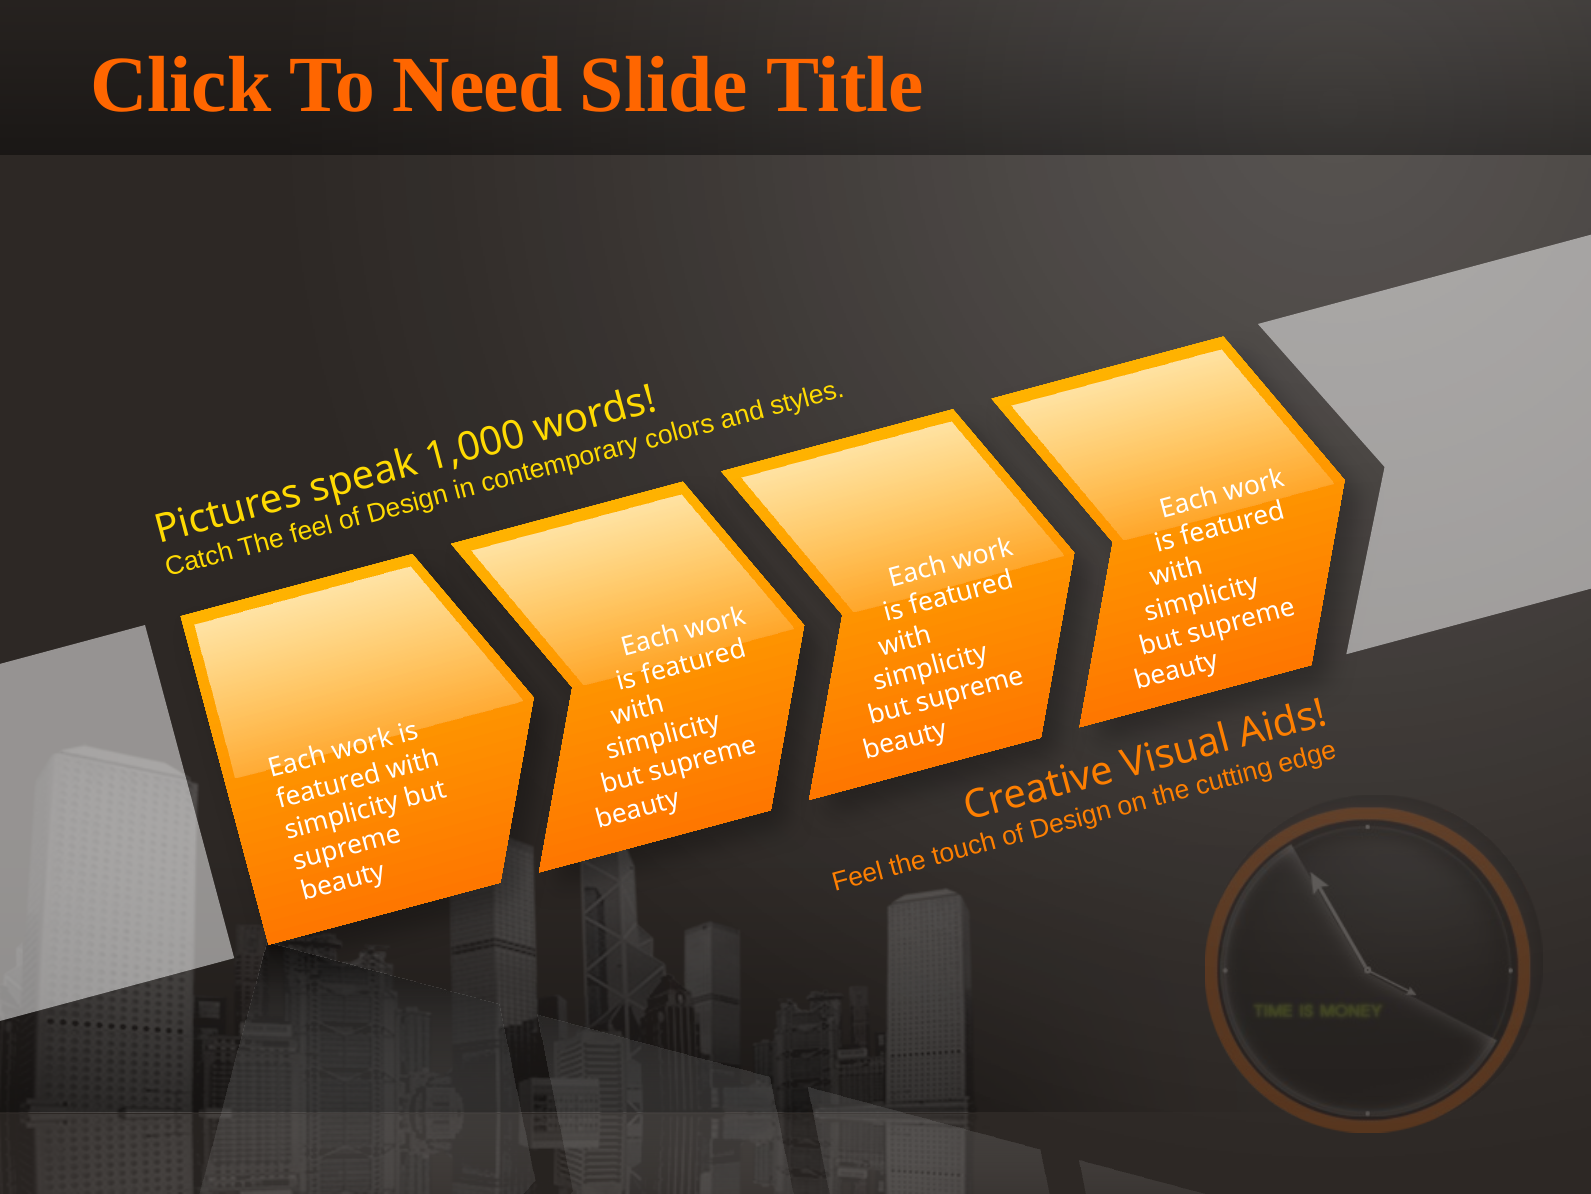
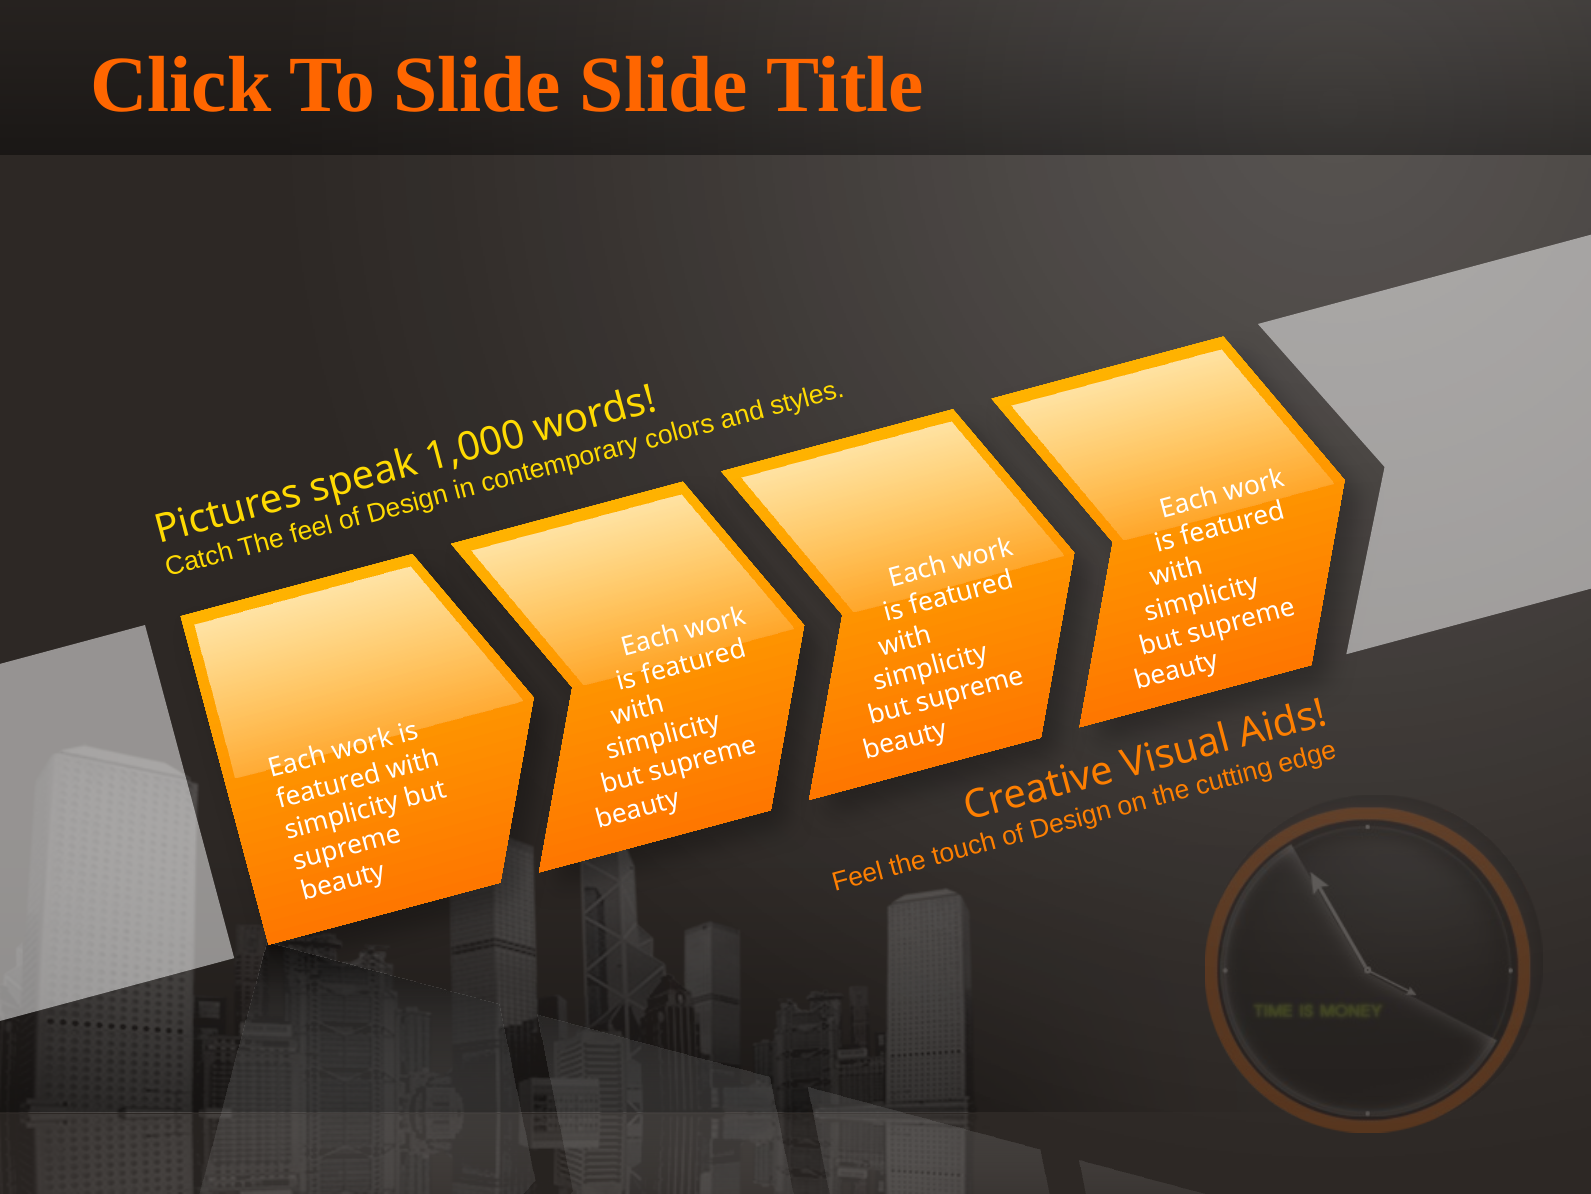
To Need: Need -> Slide (477, 85)
